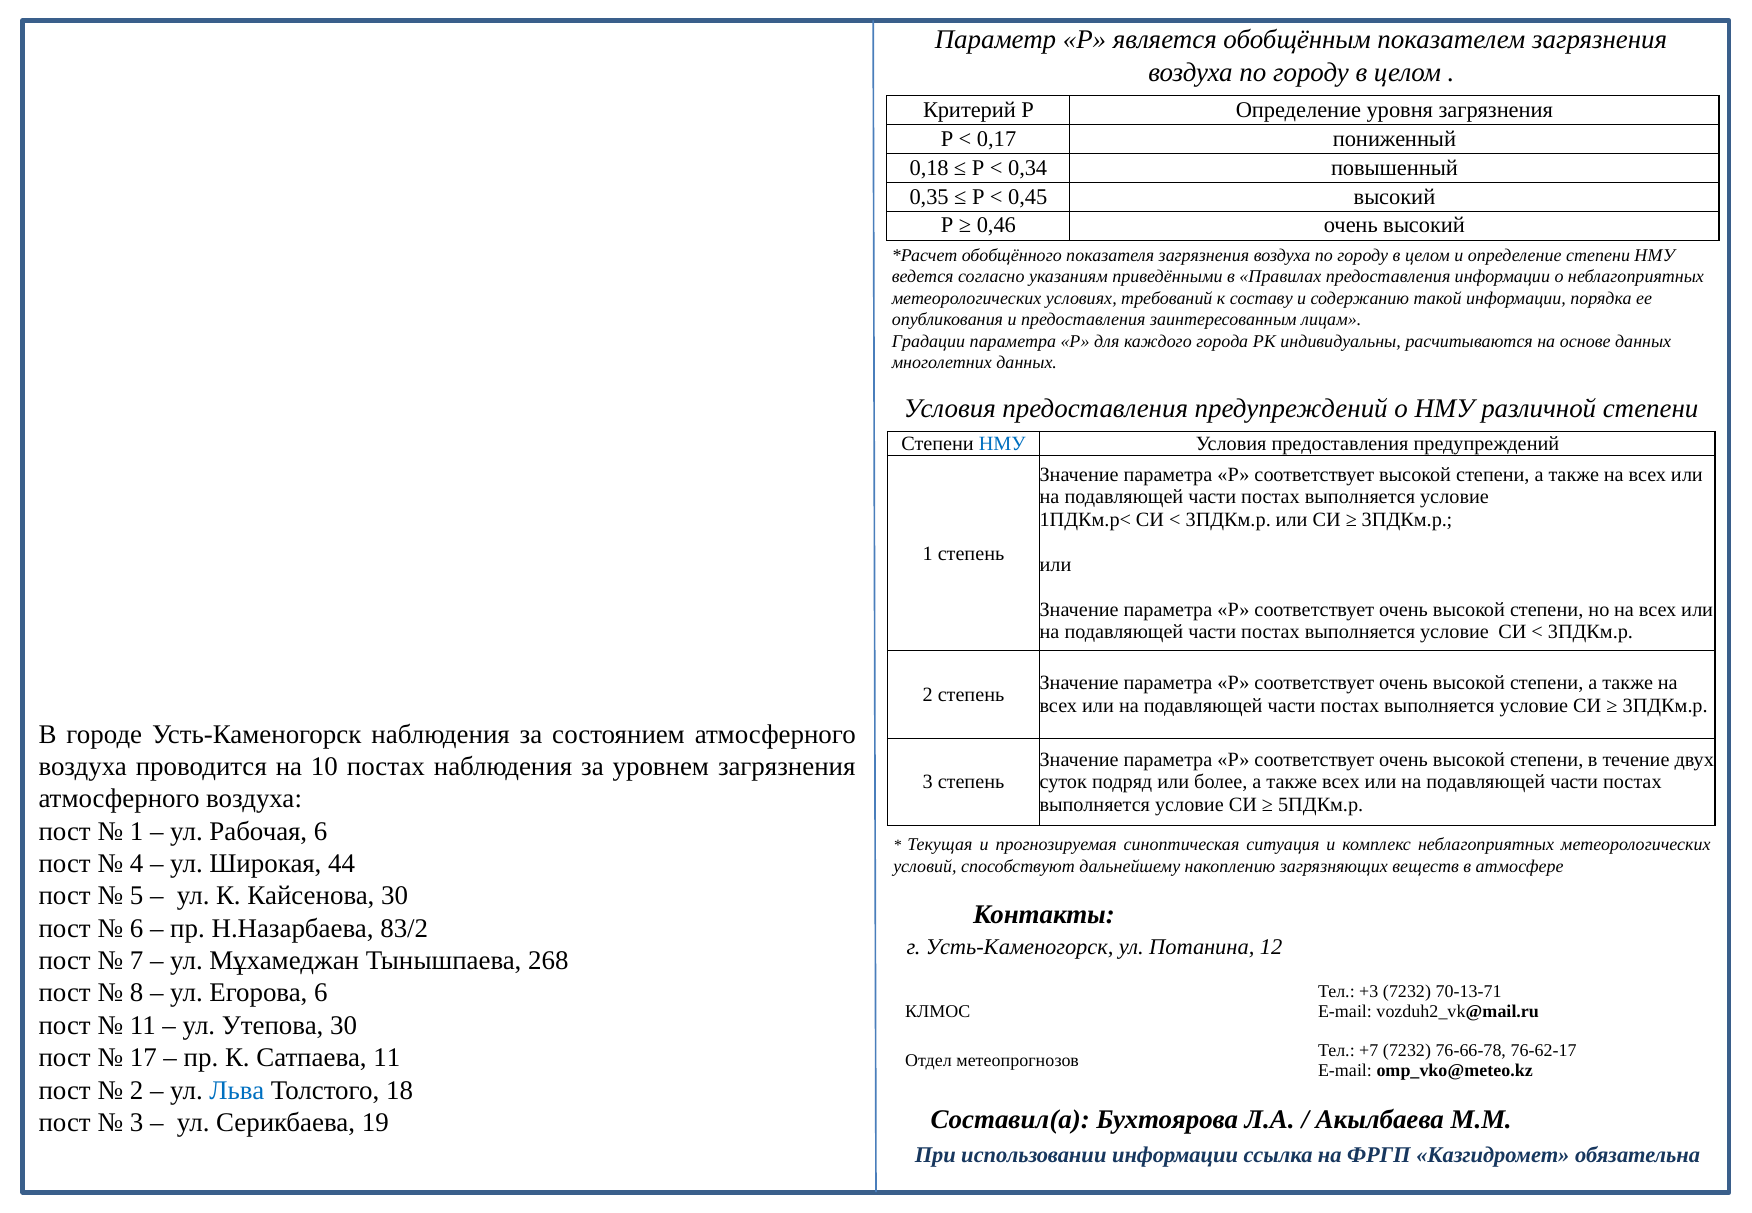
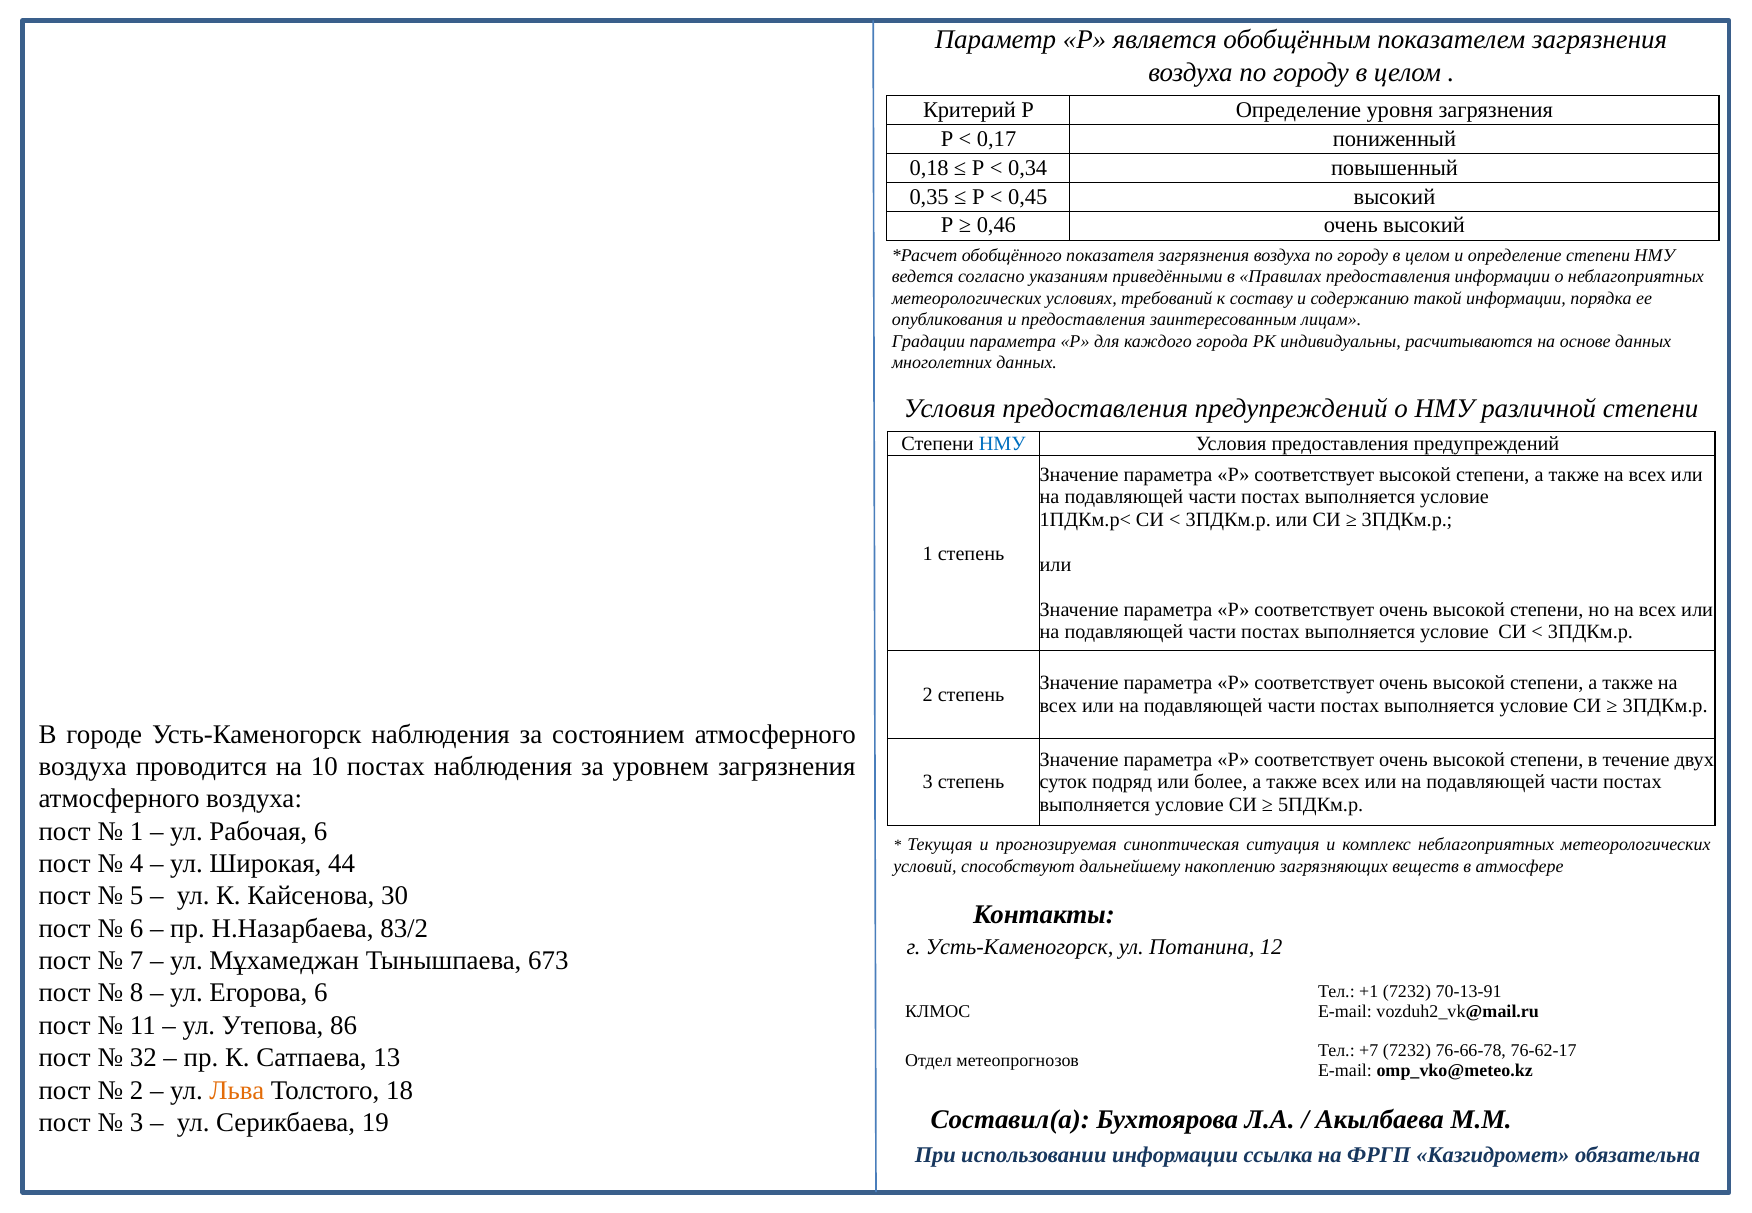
268: 268 -> 673 (548, 961)
+3: +3 -> +1 (1369, 992)
70-13-71: 70-13-71 -> 70-13-91 (1469, 992)
Утепова 30: 30 -> 86 (344, 1025)
17: 17 -> 32 (143, 1058)
Сатпаева 11: 11 -> 13 (387, 1058)
Льва colour: blue -> orange (237, 1090)
